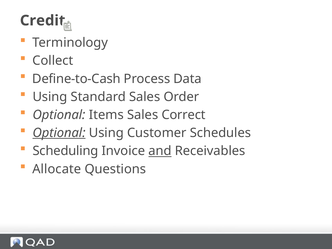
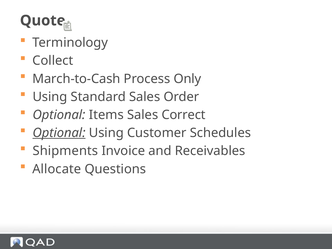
Credit: Credit -> Quote (43, 21)
Define-to-Cash: Define-to-Cash -> March-to-Cash (76, 79)
Data: Data -> Only (187, 79)
Scheduling: Scheduling -> Shipments (65, 151)
and underline: present -> none (160, 151)
